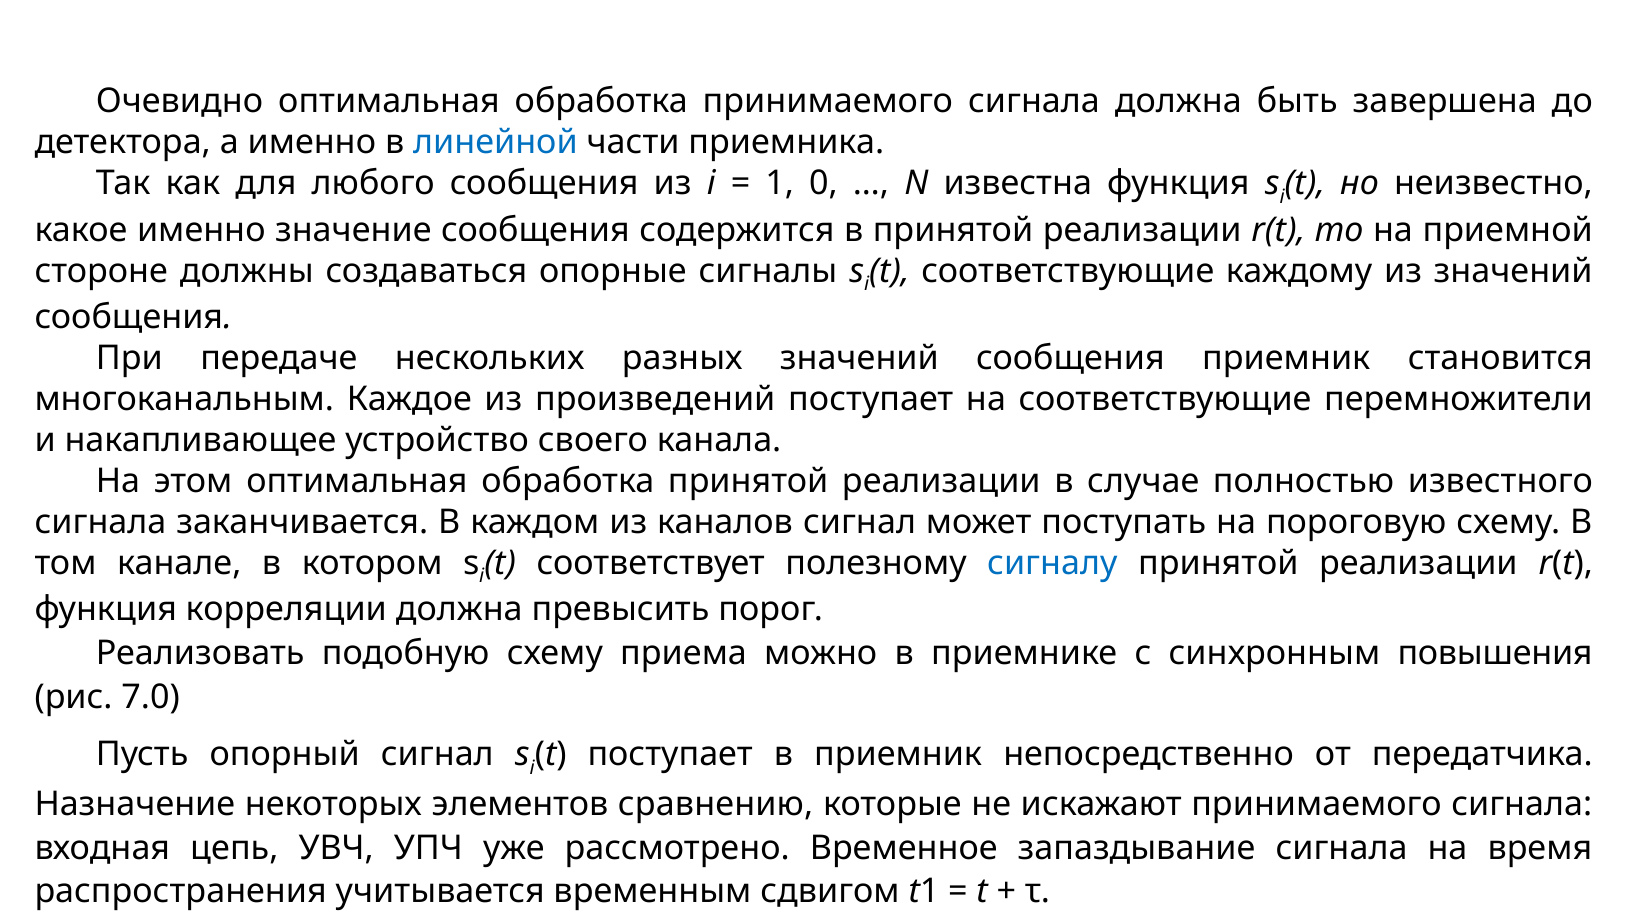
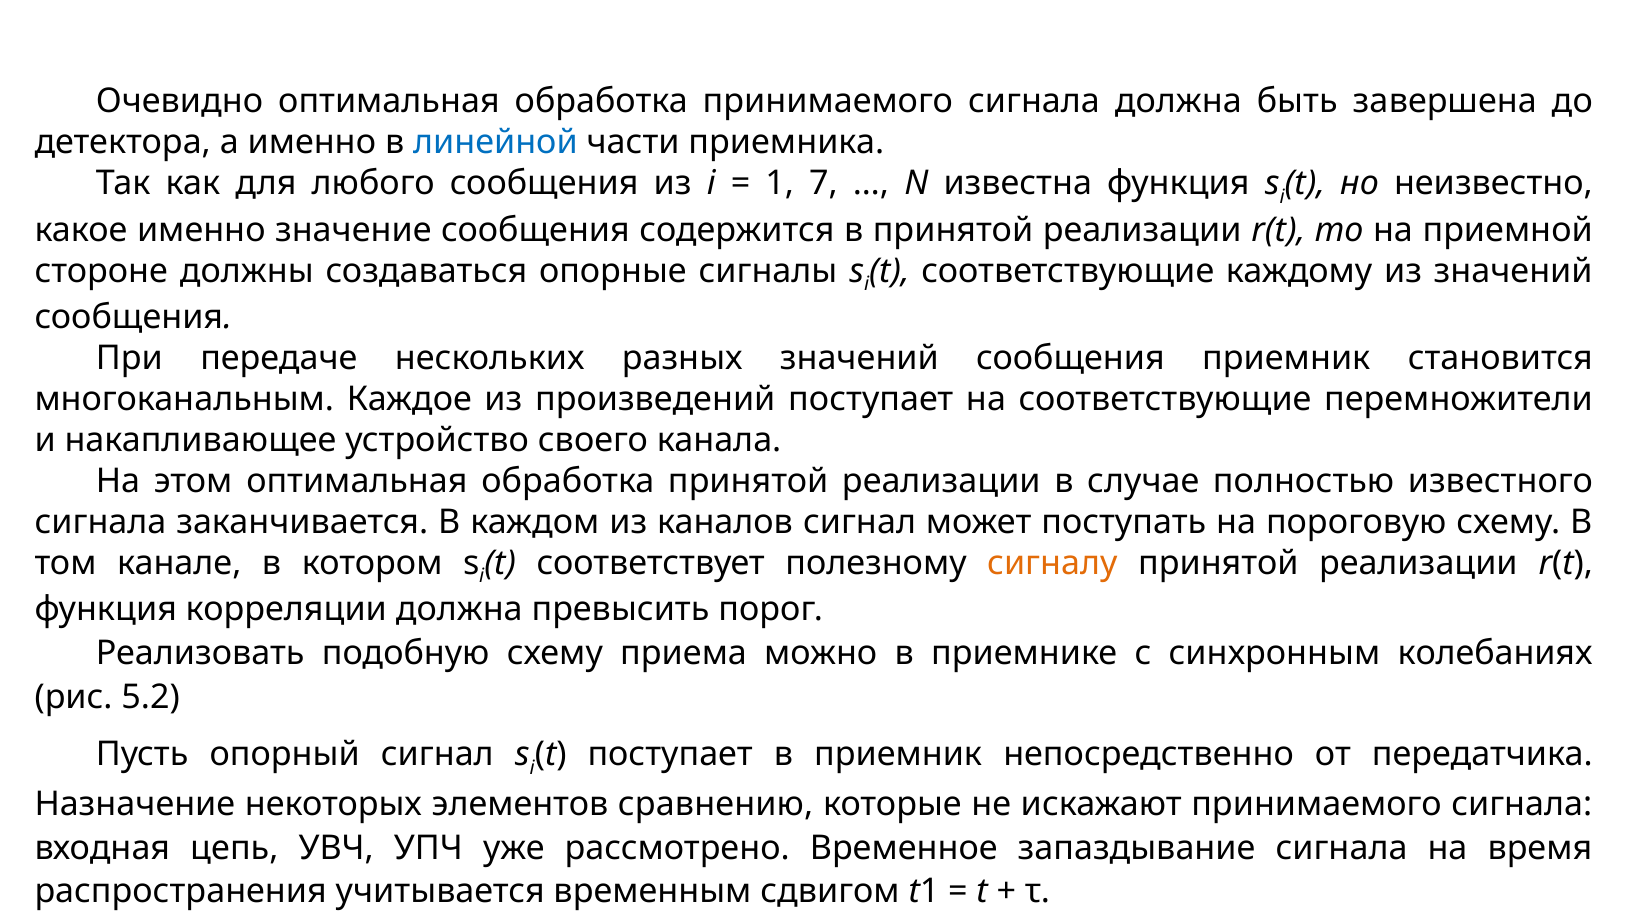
0: 0 -> 7 (823, 184)
сигналу colour: blue -> orange (1052, 563)
повышения: повышения -> колебаниях (1495, 653)
7.0: 7.0 -> 5.2 (151, 697)
